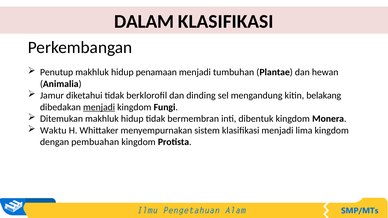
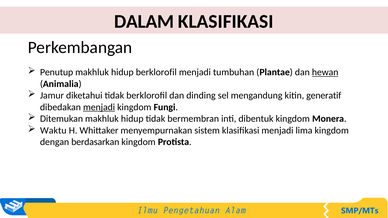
hidup penamaan: penamaan -> berklorofil (156, 72)
hewan underline: none -> present (325, 72)
belakang: belakang -> generatif (324, 96)
pembuahan: pembuahan -> berdasarkan (95, 142)
